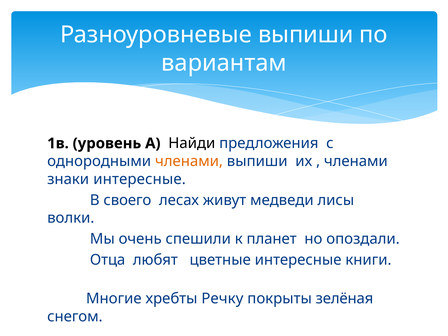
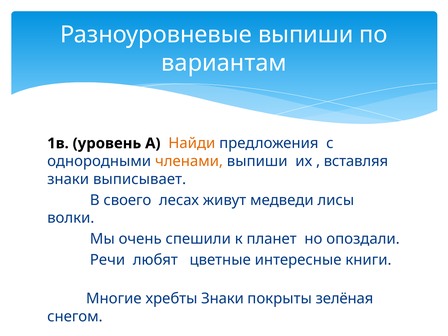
Найди colour: black -> orange (192, 143)
членами: членами -> вставляя (356, 161)
знаки интересные: интересные -> выписывает (140, 179)
Отца: Отца -> Речи (108, 260)
хребты Речку: Речку -> Знаки (222, 299)
